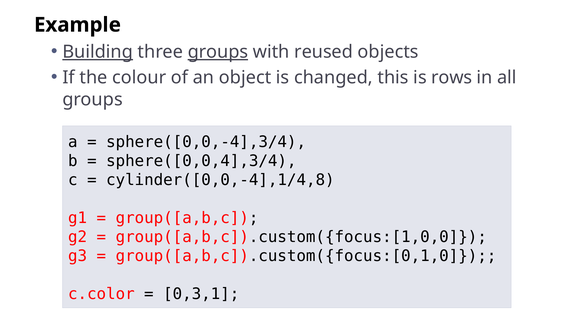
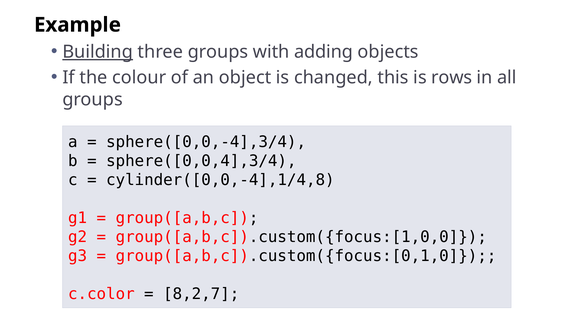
groups underline: present -> none (218, 52)
reused: reused -> adding (324, 52)
0,3,1: 0,3,1 -> 8,2,7 (201, 293)
